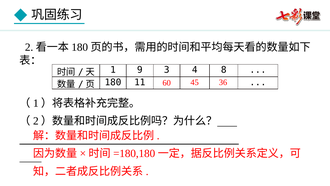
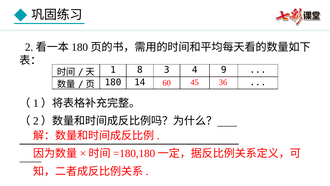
9: 9 -> 8 (140, 70)
8: 8 -> 9 (224, 70)
11: 11 -> 14 (140, 82)
